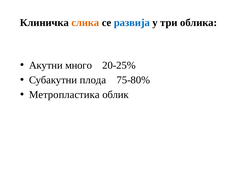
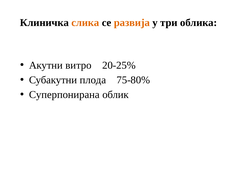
развија colour: blue -> orange (132, 23)
много: много -> витро (79, 66)
Метропластика: Метропластика -> Суперпонирана (64, 95)
